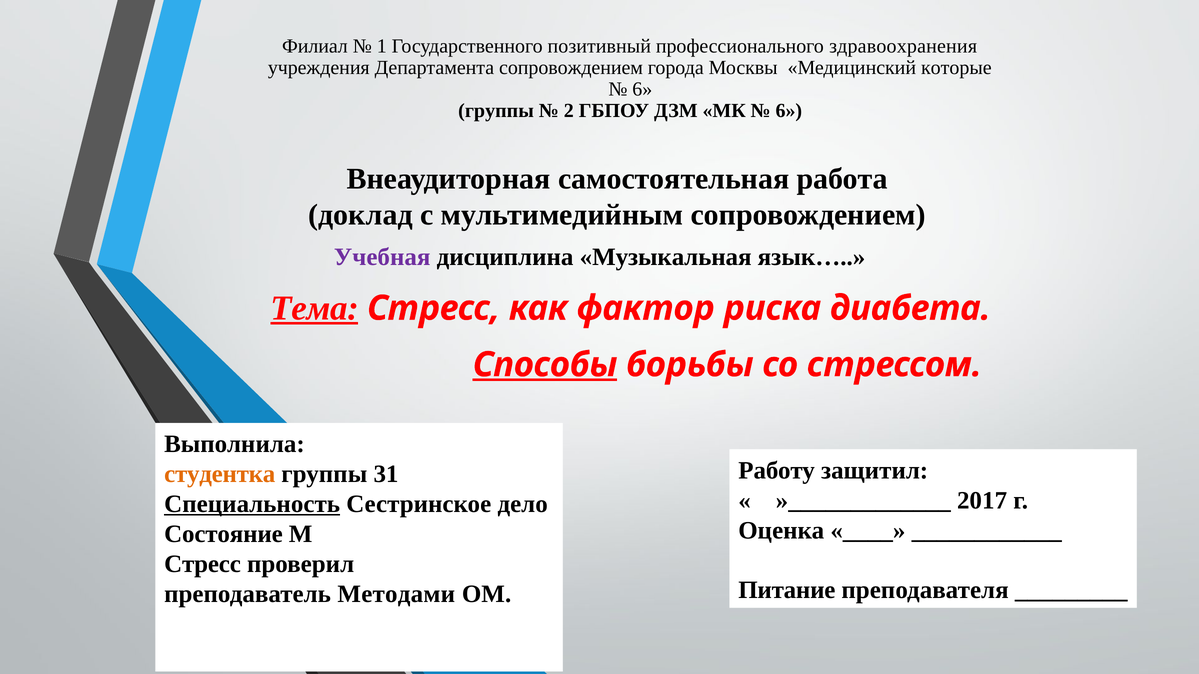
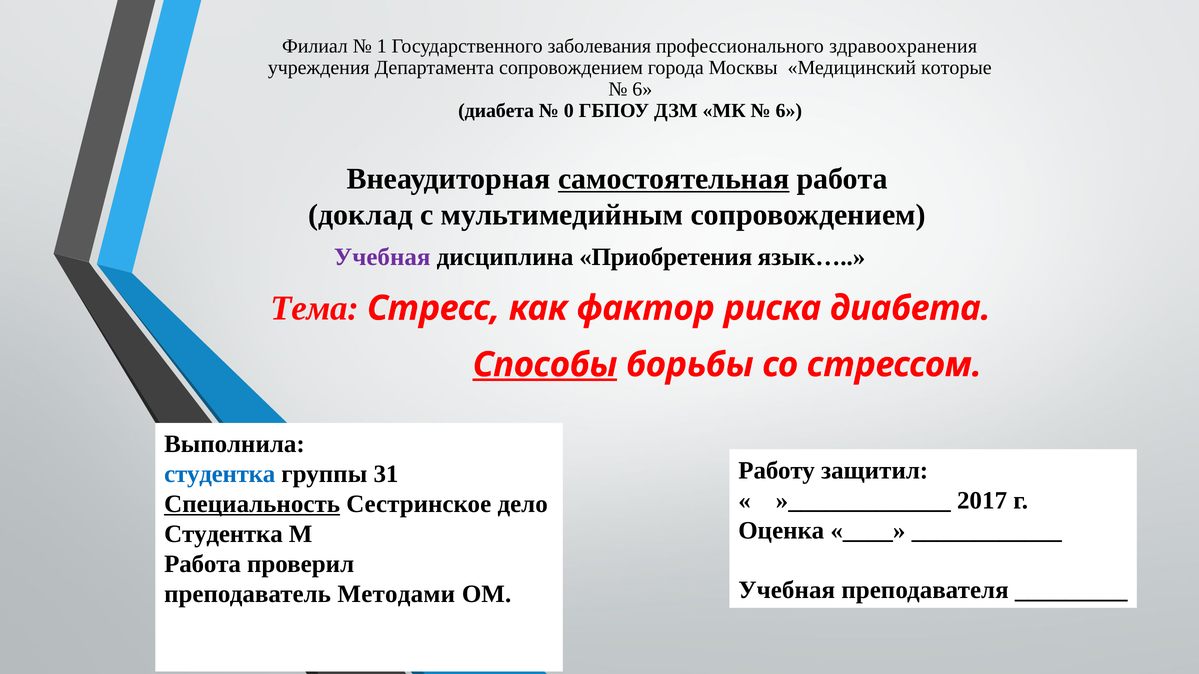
позитивный: позитивный -> заболевания (599, 46)
группы: группы -> диабета (496, 111)
2: 2 -> 0 (569, 111)
самостоятельная underline: none -> present (674, 179)
Музыкальная: Музыкальная -> Приобретения (666, 257)
Тема underline: present -> none (315, 308)
студентка colour: orange -> blue (220, 474)
Состояние: Состояние -> Студентка (223, 534)
Стресс: Стресс -> Работа (203, 564)
Питание: Питание -> Учебная (787, 591)
